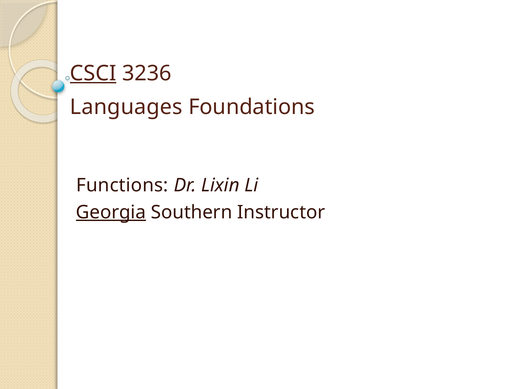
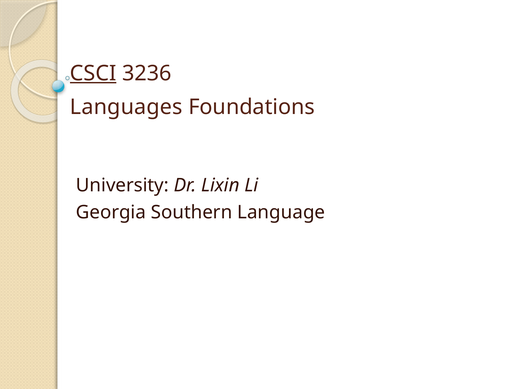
Functions: Functions -> University (122, 186)
Georgia underline: present -> none (111, 212)
Instructor: Instructor -> Language (281, 212)
